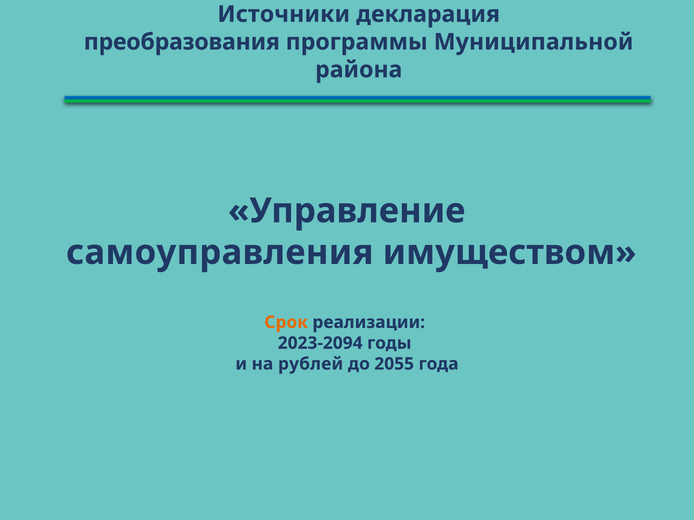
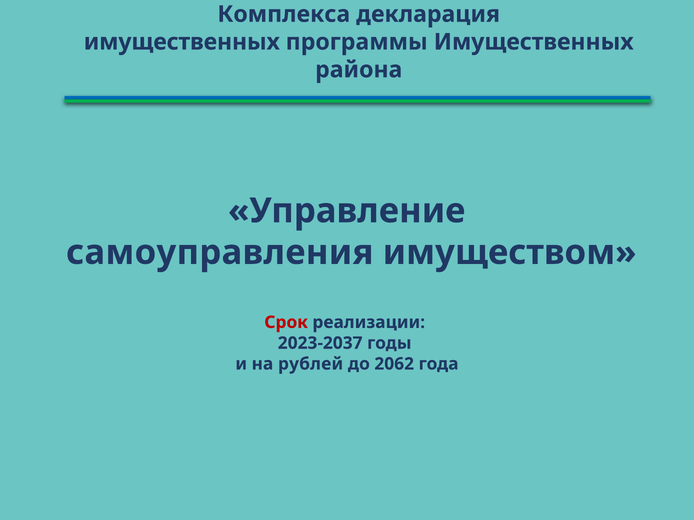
Источники: Источники -> Комплекса (284, 14)
преобразования: преобразования -> имущественных (182, 42)
программы Муниципальной: Муниципальной -> Имущественных (534, 42)
Срок colour: orange -> red (286, 323)
2023-2094: 2023-2094 -> 2023-2037 (320, 343)
2055: 2055 -> 2062 (394, 364)
